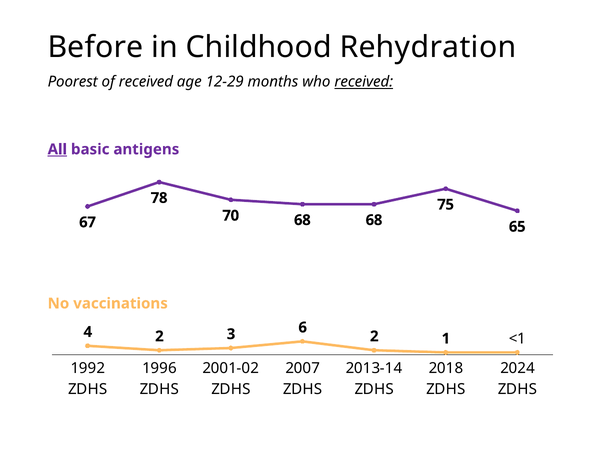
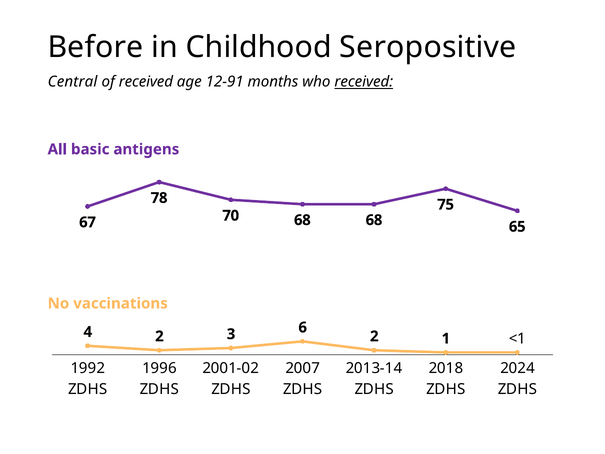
Rehydration: Rehydration -> Seropositive (428, 47)
Poorest: Poorest -> Central (73, 82)
12-29: 12-29 -> 12-91 (225, 82)
All underline: present -> none (57, 149)
